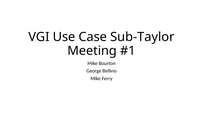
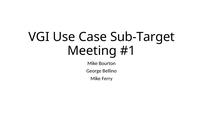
Sub-Taylor: Sub-Taylor -> Sub-Target (142, 37)
